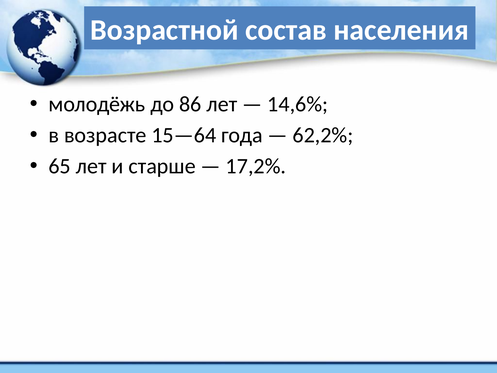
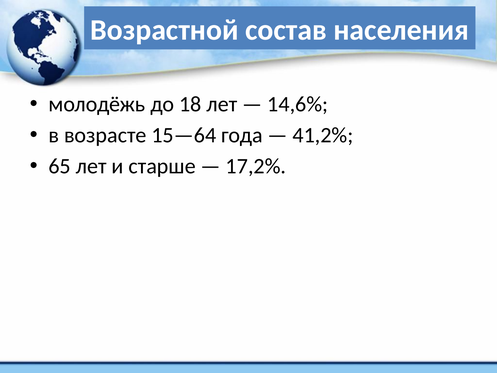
86: 86 -> 18 (190, 104)
62,2%: 62,2% -> 41,2% (323, 135)
